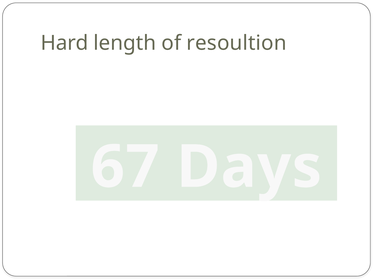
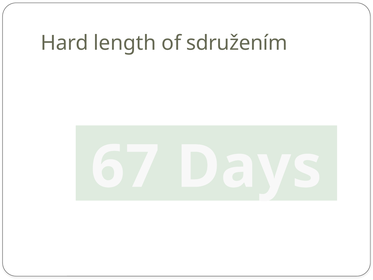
resoultion: resoultion -> sdružením (237, 43)
